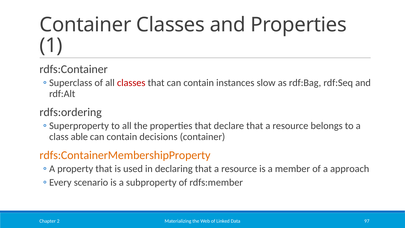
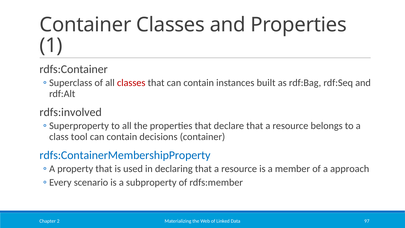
slow: slow -> built (266, 83)
rdfs:ordering: rdfs:ordering -> rdfs:involved (71, 112)
able: able -> tool (79, 137)
rdfs:ContainerMembershipProperty colour: orange -> blue (125, 155)
